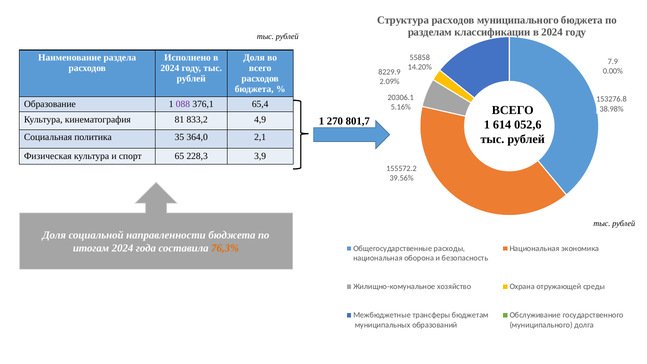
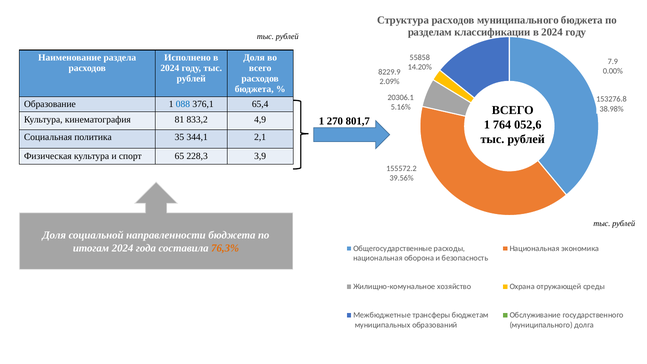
088 colour: purple -> blue (183, 104)
614: 614 -> 764 (502, 125)
364,0: 364,0 -> 344,1 (197, 137)
